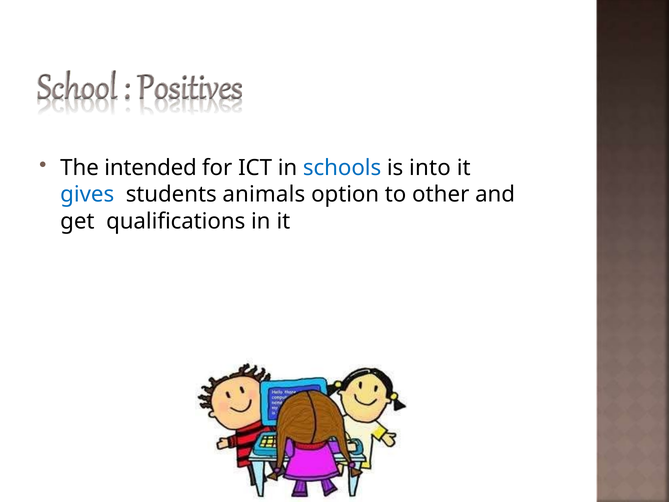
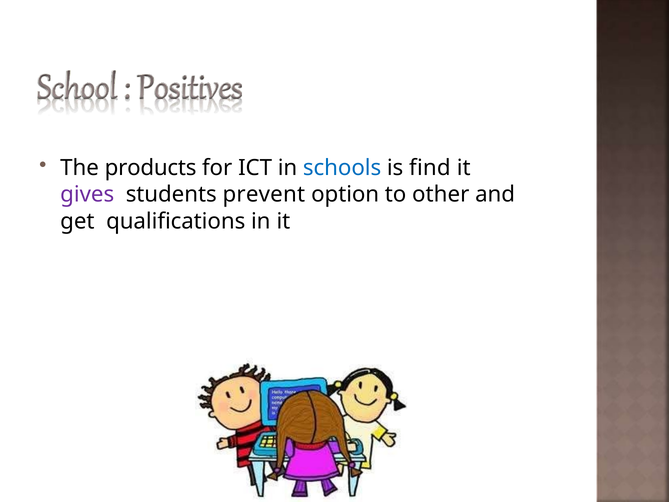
intended: intended -> products (151, 168)
into: into -> find (430, 168)
gives colour: blue -> purple (87, 194)
animals: animals -> prevent (264, 194)
